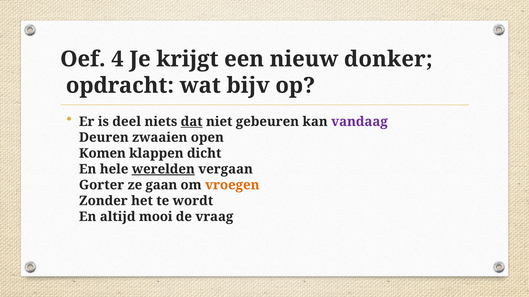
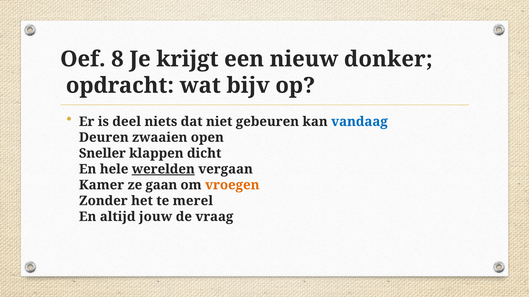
4: 4 -> 8 (117, 59)
dat underline: present -> none (192, 122)
vandaag colour: purple -> blue (359, 122)
Komen: Komen -> Sneller (102, 154)
Gorter: Gorter -> Kamer (102, 185)
wordt: wordt -> merel (193, 201)
mooi: mooi -> jouw (156, 217)
